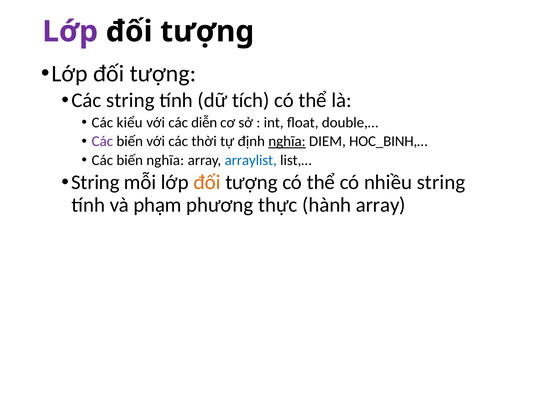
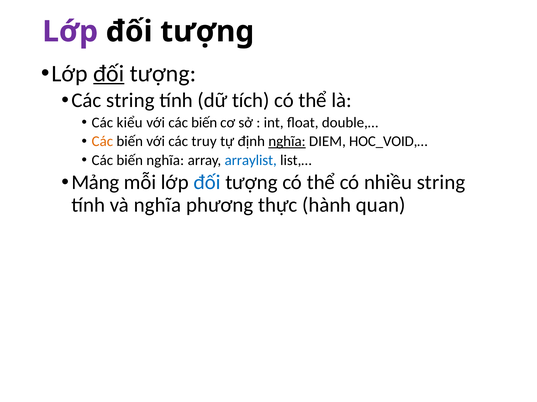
đối underline: none -> present (109, 74)
với các diễn: diễn -> biến (204, 123)
Các colour: purple -> orange (102, 142)
thời: thời -> truy (204, 142)
HOC_BINH,…: HOC_BINH,… -> HOC_VOID,… (388, 142)
String: String -> Mảng (95, 183)
đối colour: orange -> blue (207, 183)
và phạm: phạm -> nghĩa (157, 205)
hành array: array -> quan (381, 205)
